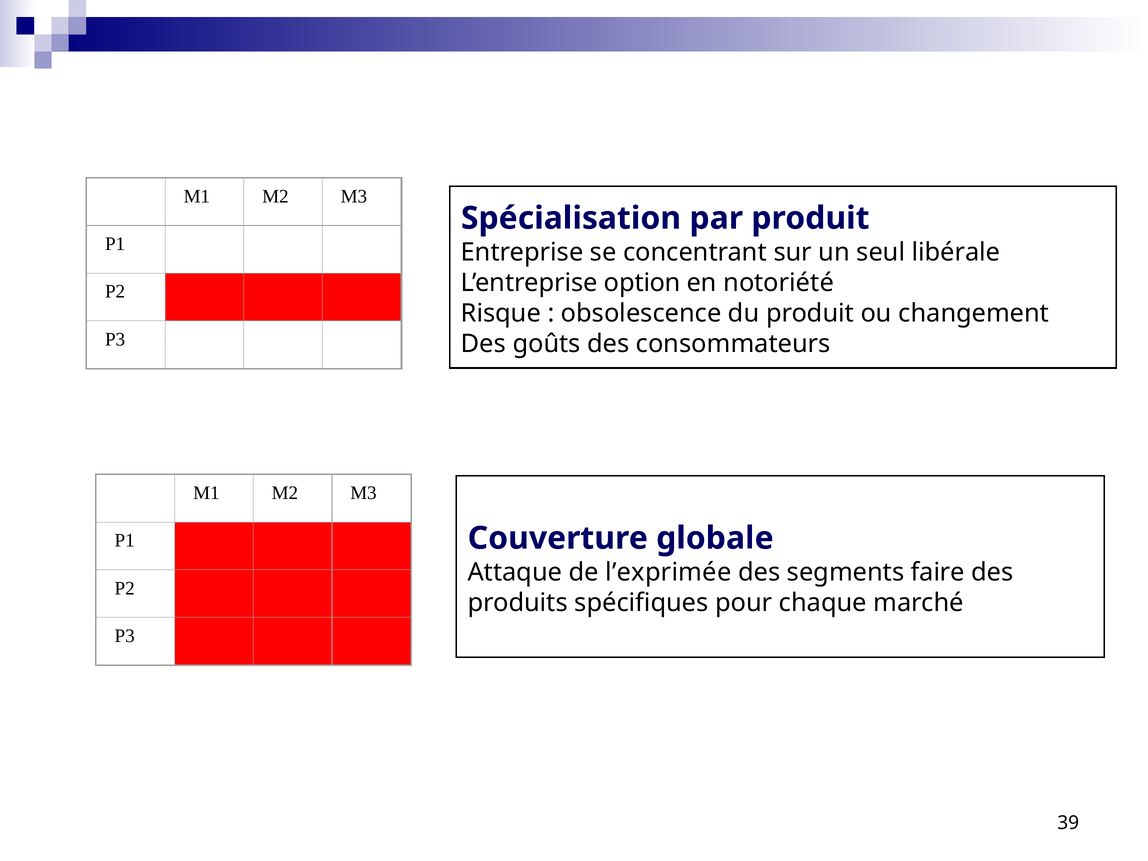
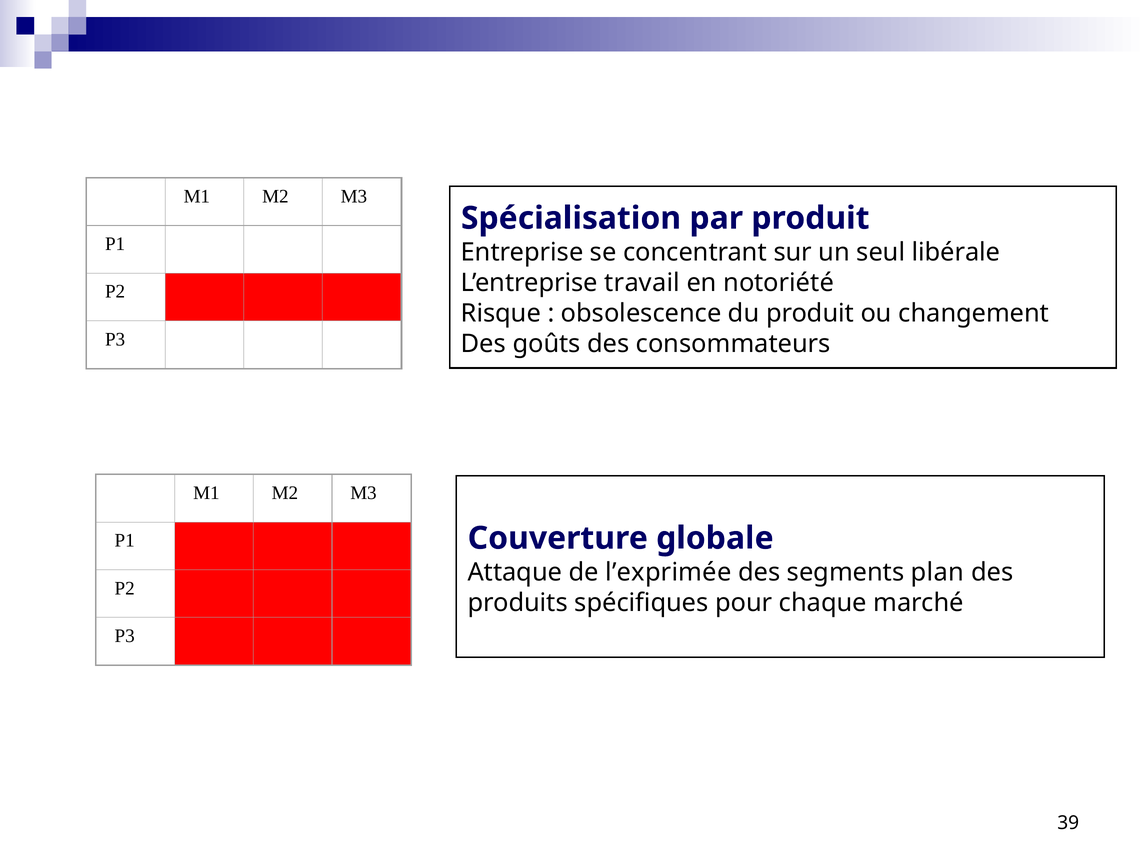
option: option -> travail (642, 283)
faire: faire -> plan (938, 572)
